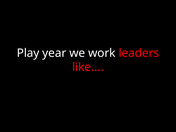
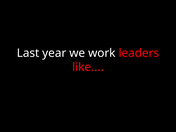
Play: Play -> Last (28, 53)
